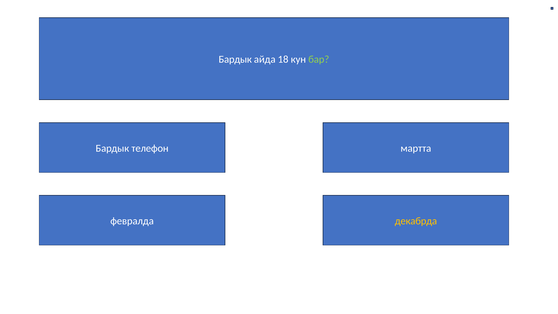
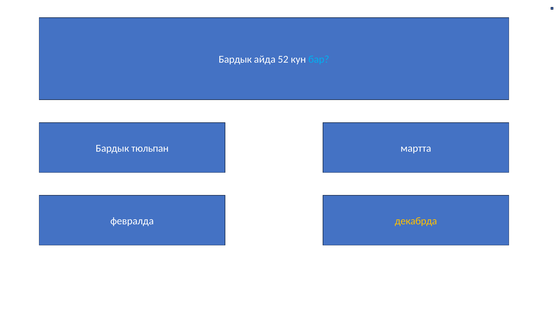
18: 18 -> 52 (283, 59)
бар colour: light green -> light blue (319, 59)
телефон: телефон -> тюльпан (150, 148)
